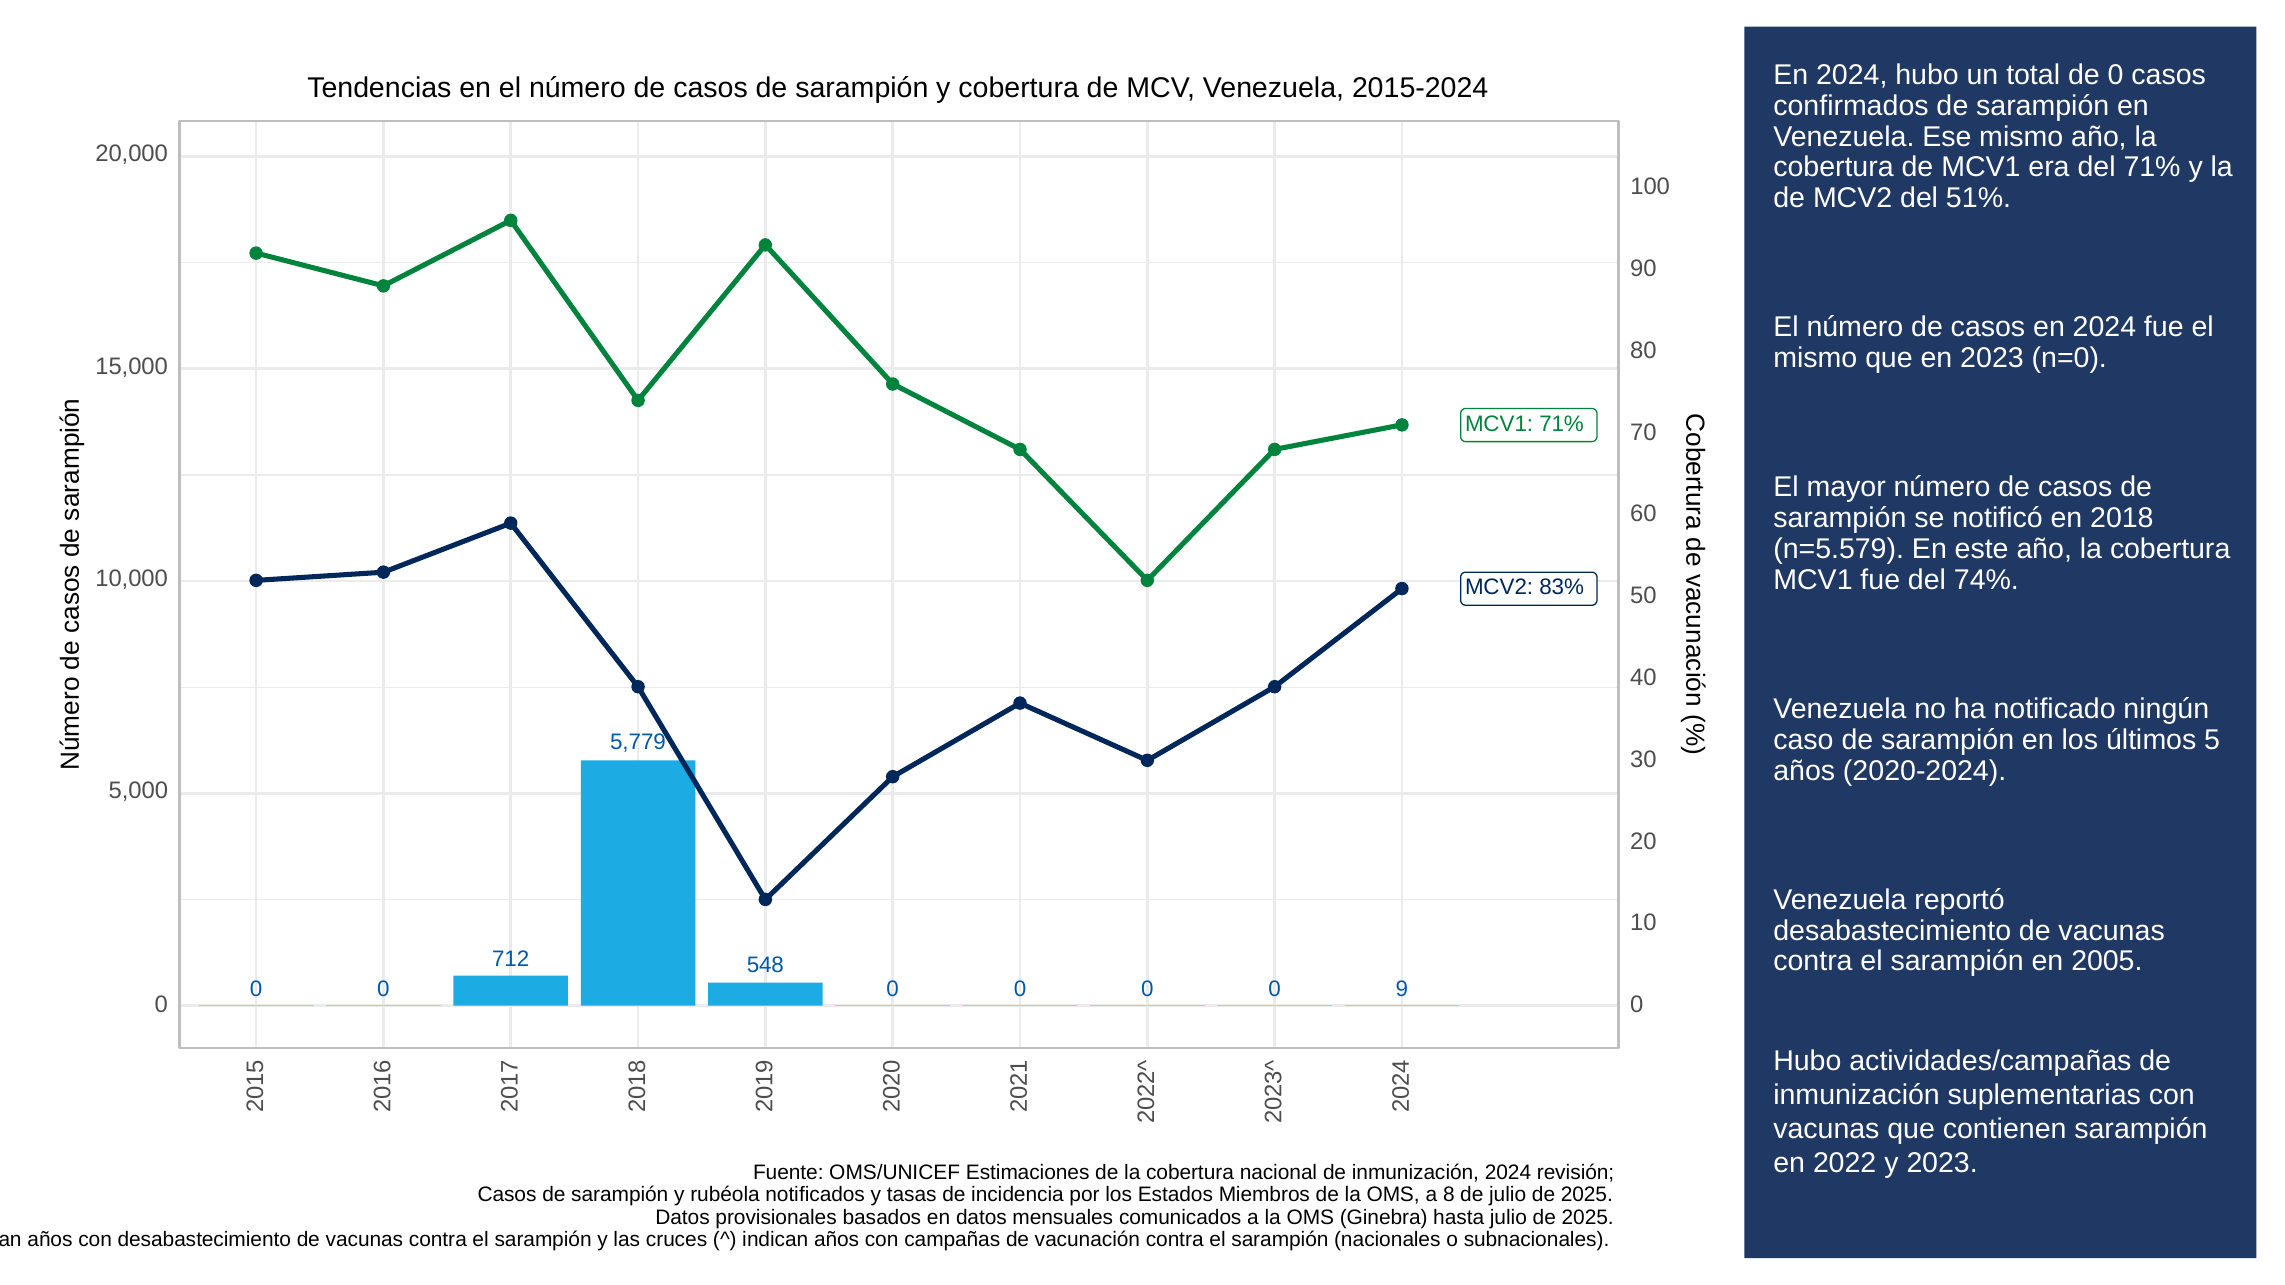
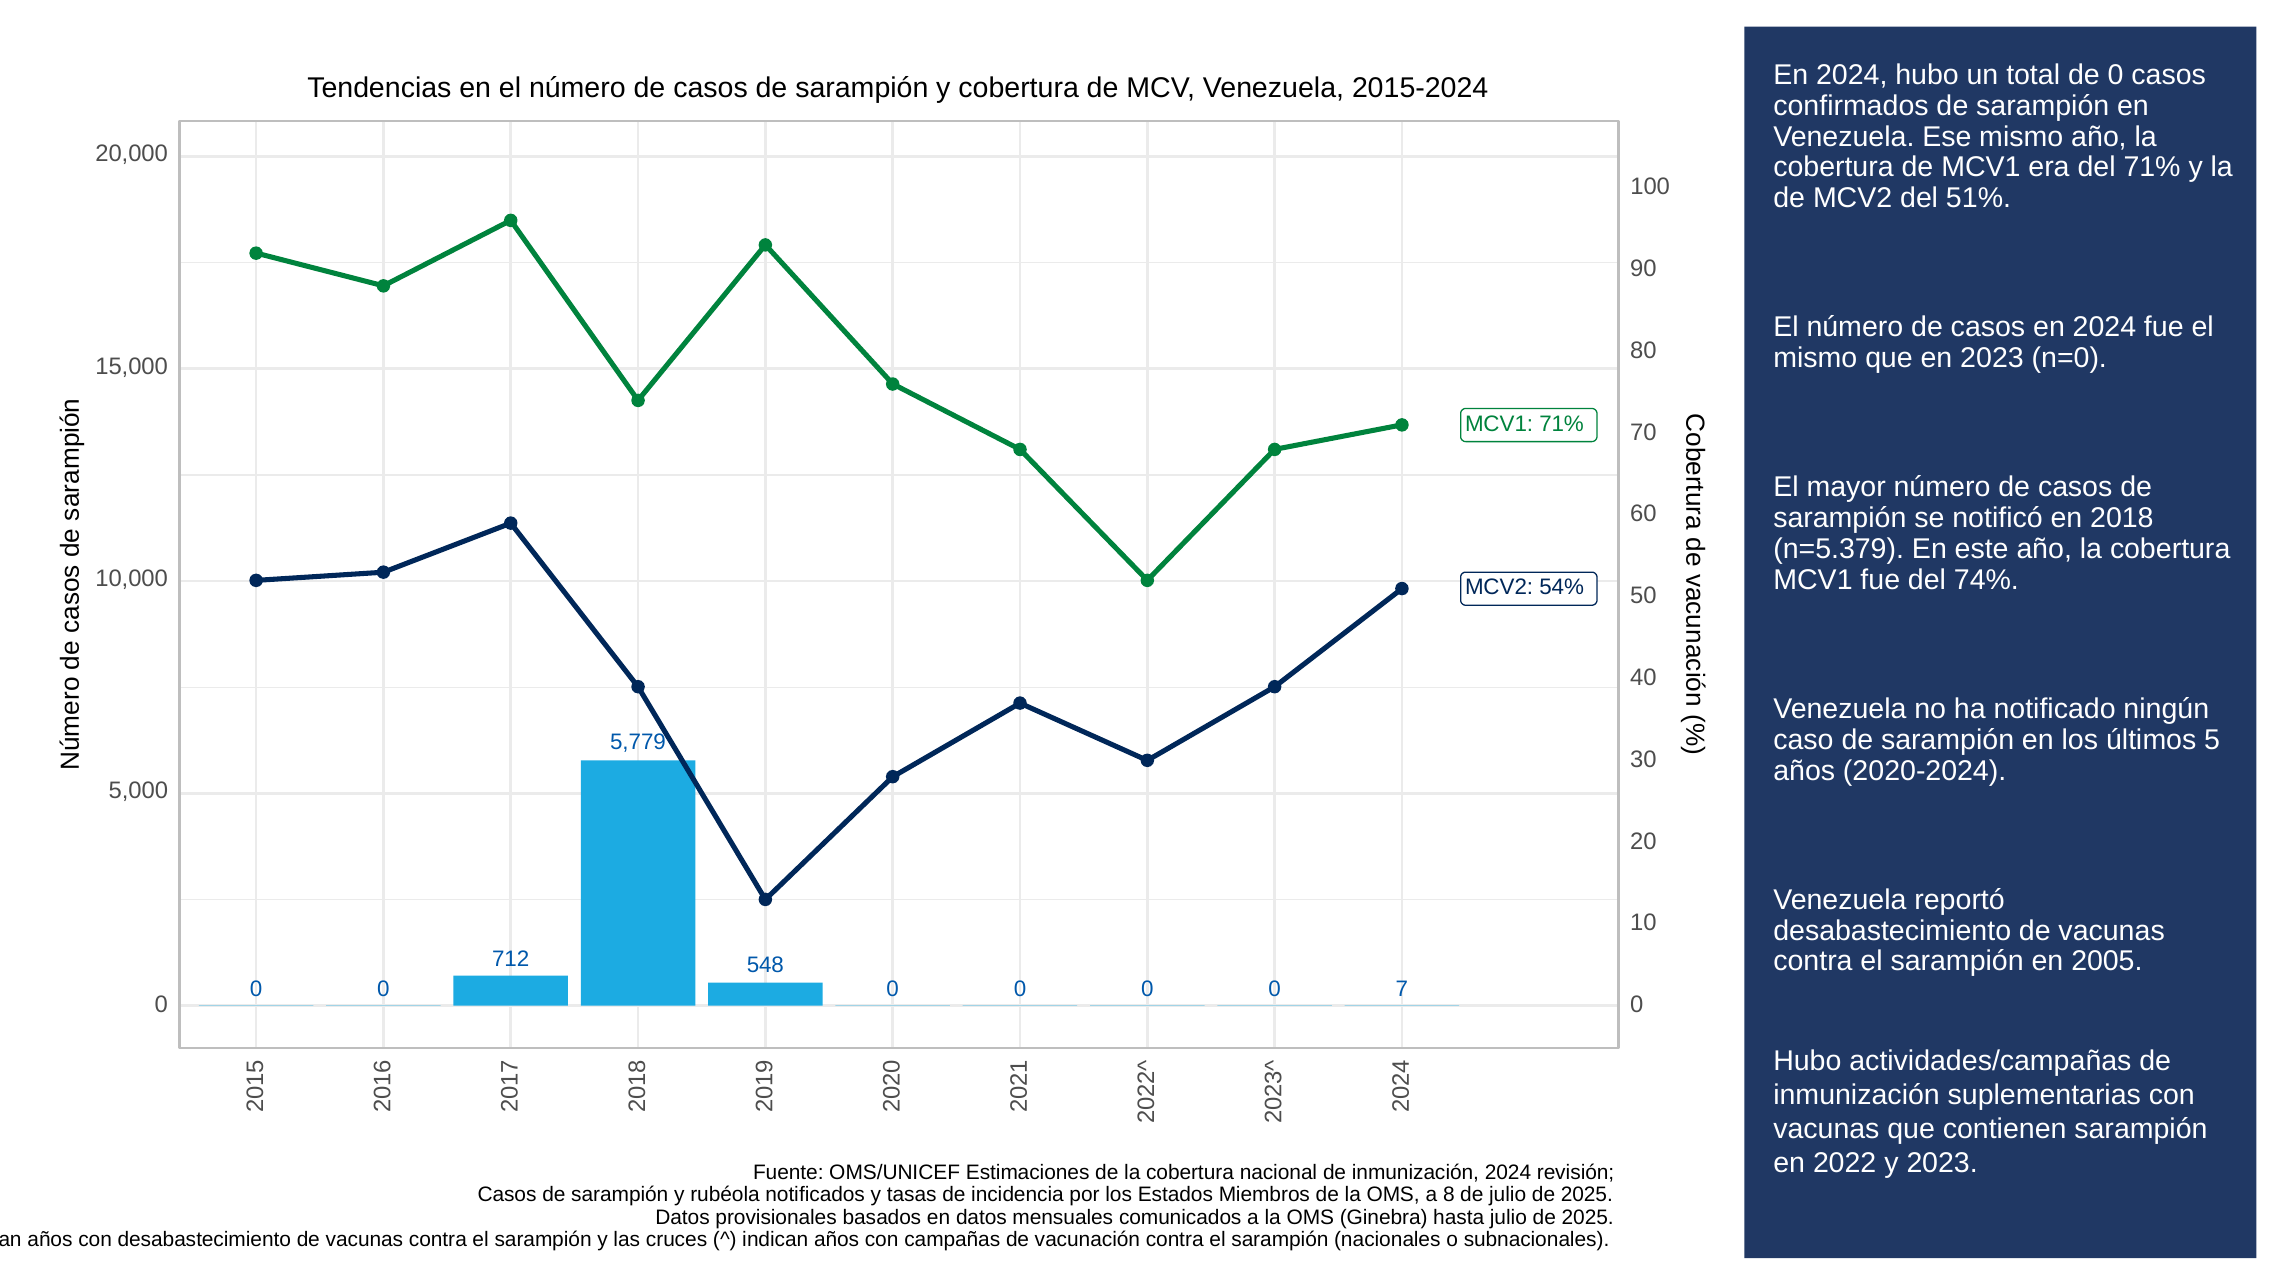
n=5.579: n=5.579 -> n=5.379 (1839, 549)
83%: 83% -> 54% (1562, 588)
0 9: 9 -> 7 (1402, 989)
